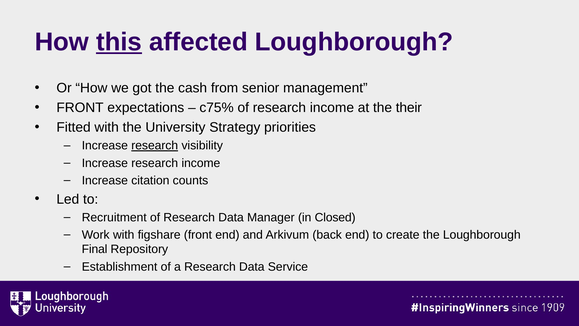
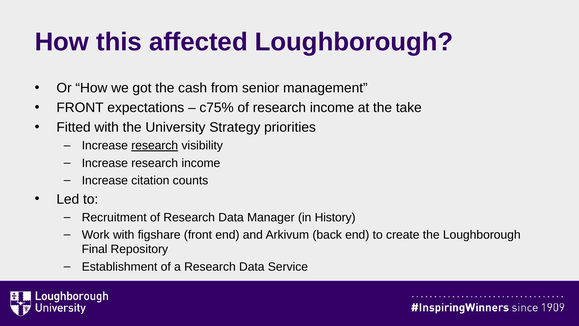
this underline: present -> none (119, 42)
their: their -> take (409, 108)
Closed: Closed -> History (335, 217)
